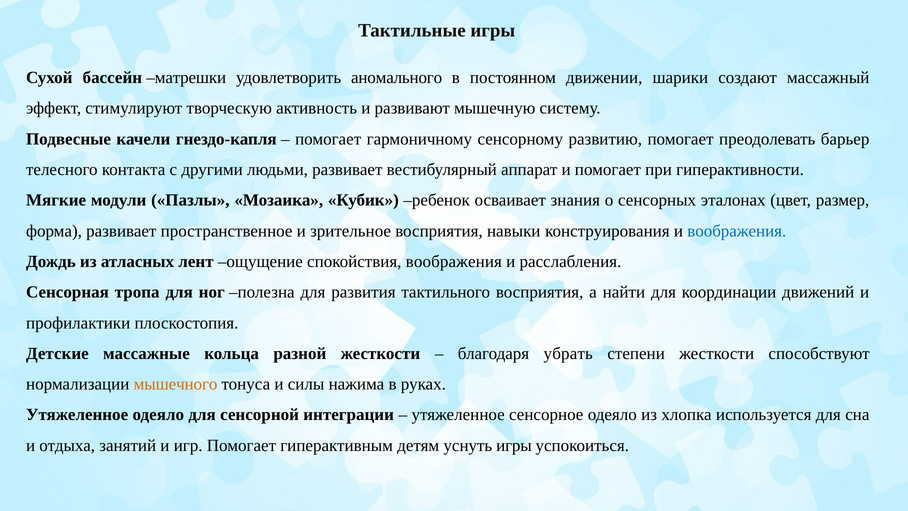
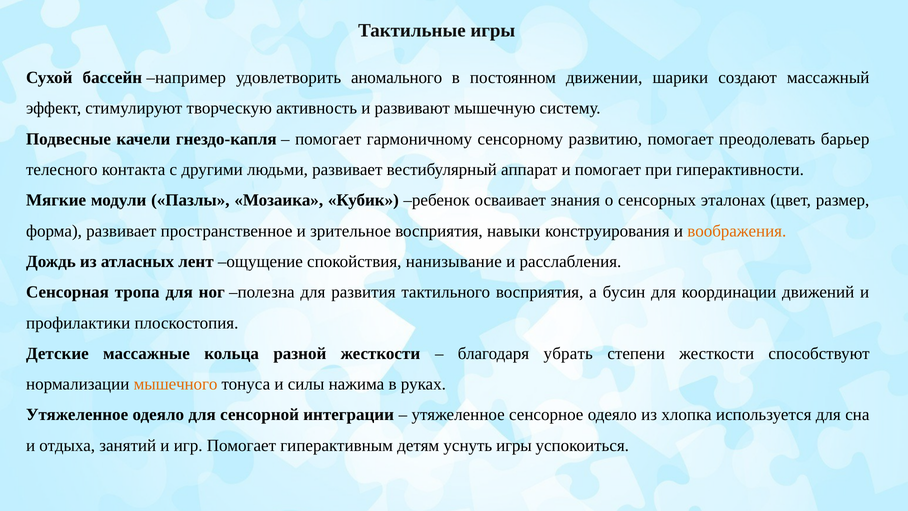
матрешки: матрешки -> например (186, 78)
воображения colour: blue -> orange (737, 231)
спокойствия воображения: воображения -> нанизывание (454, 261)
найти: найти -> бусин (624, 292)
